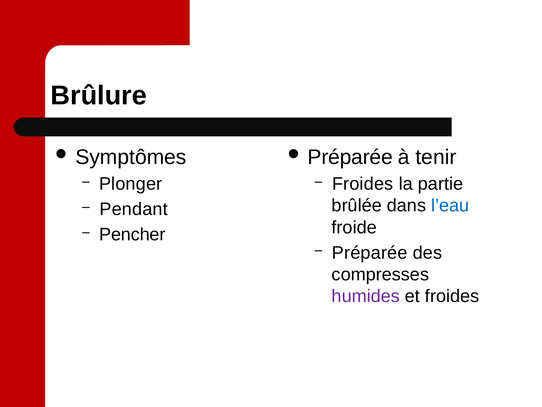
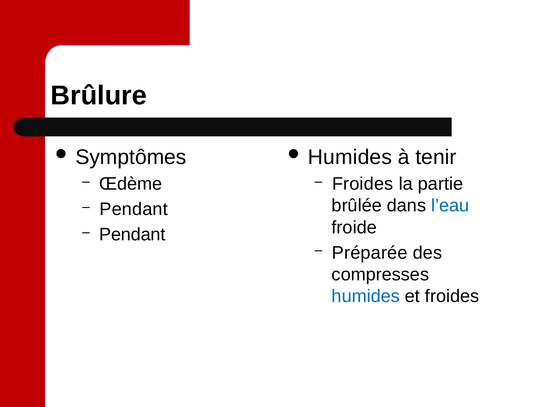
Préparée: Préparée -> Humides (350, 157)
Plonger: Plonger -> Œdème (131, 184)
Pencher: Pencher -> Pendant (132, 234)
humides colour: purple -> blue (366, 296)
